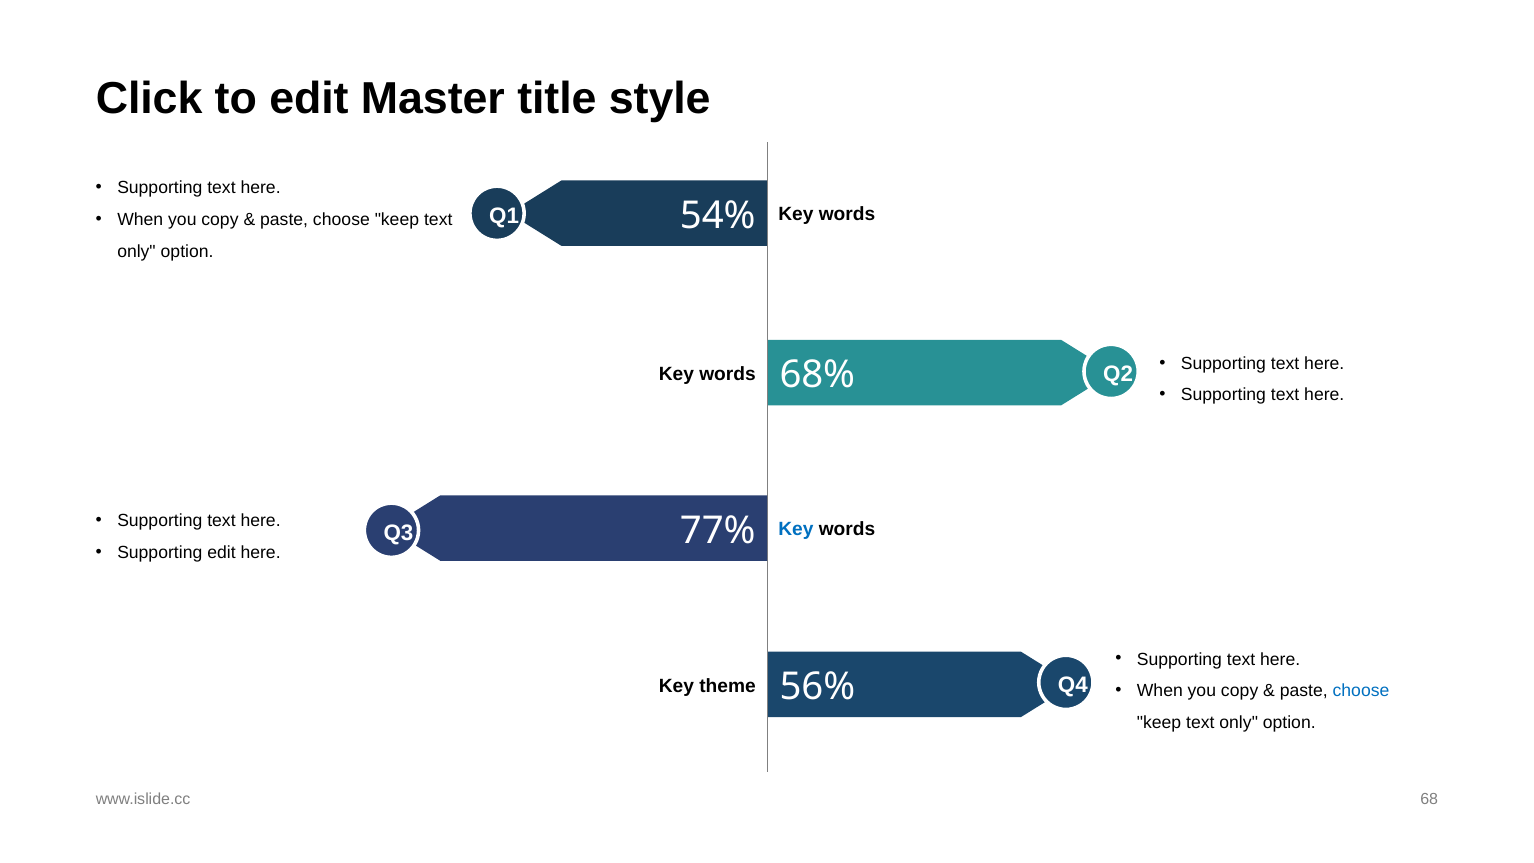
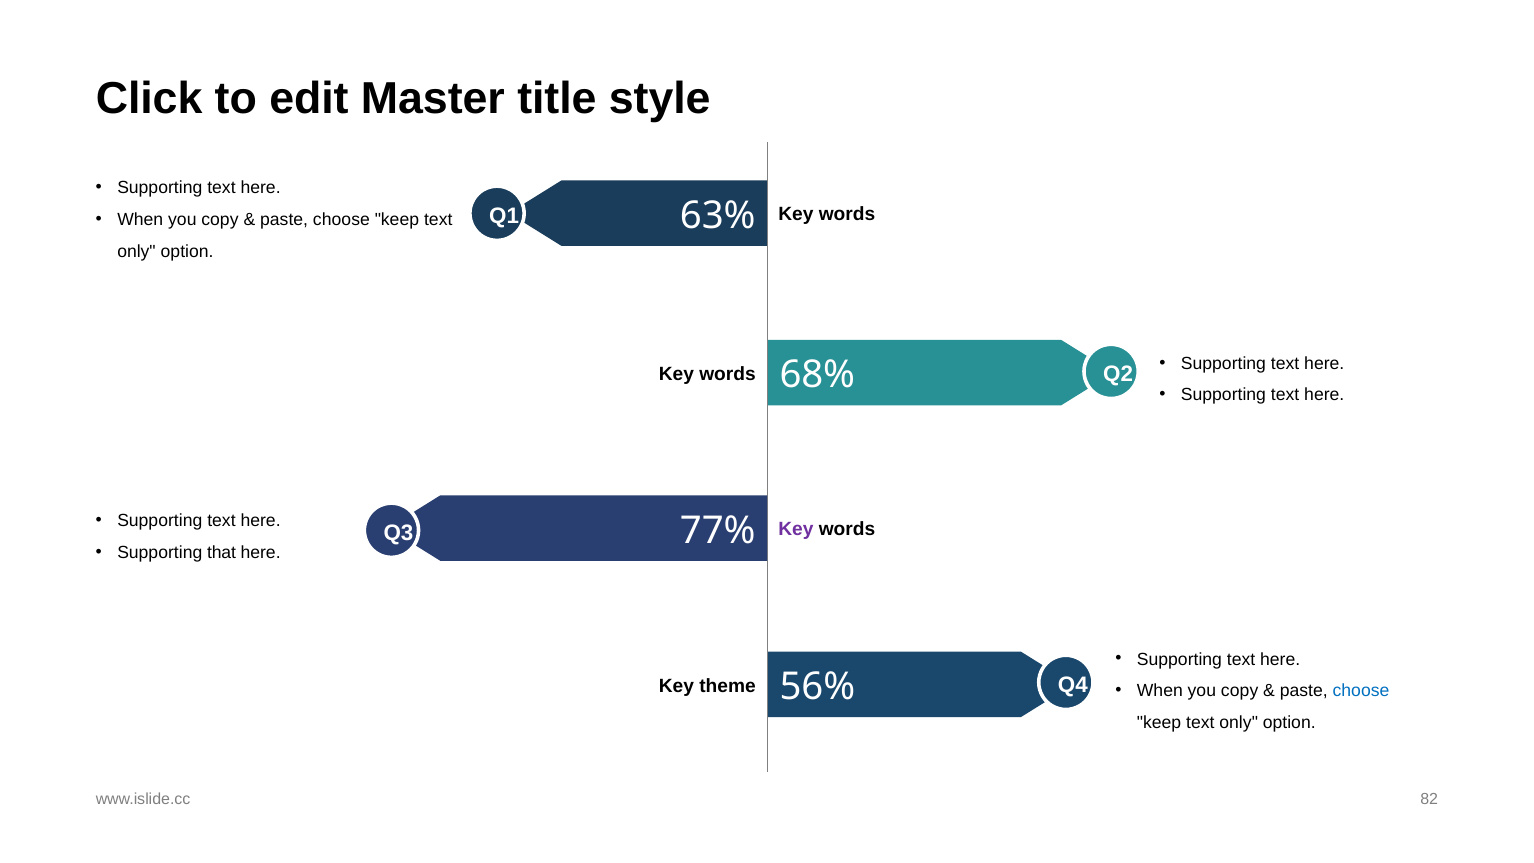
54%: 54% -> 63% (718, 216)
Key colour: blue -> purple (796, 529)
Supporting edit: edit -> that (222, 553)
68: 68 -> 82 (1429, 799)
